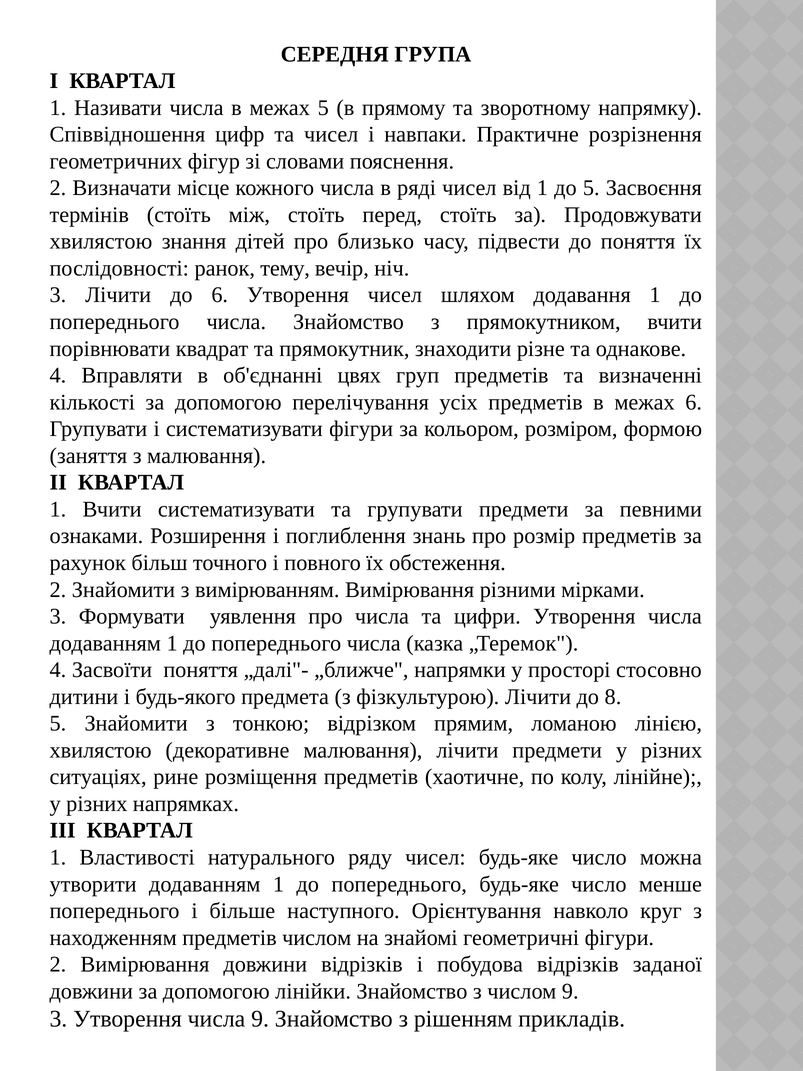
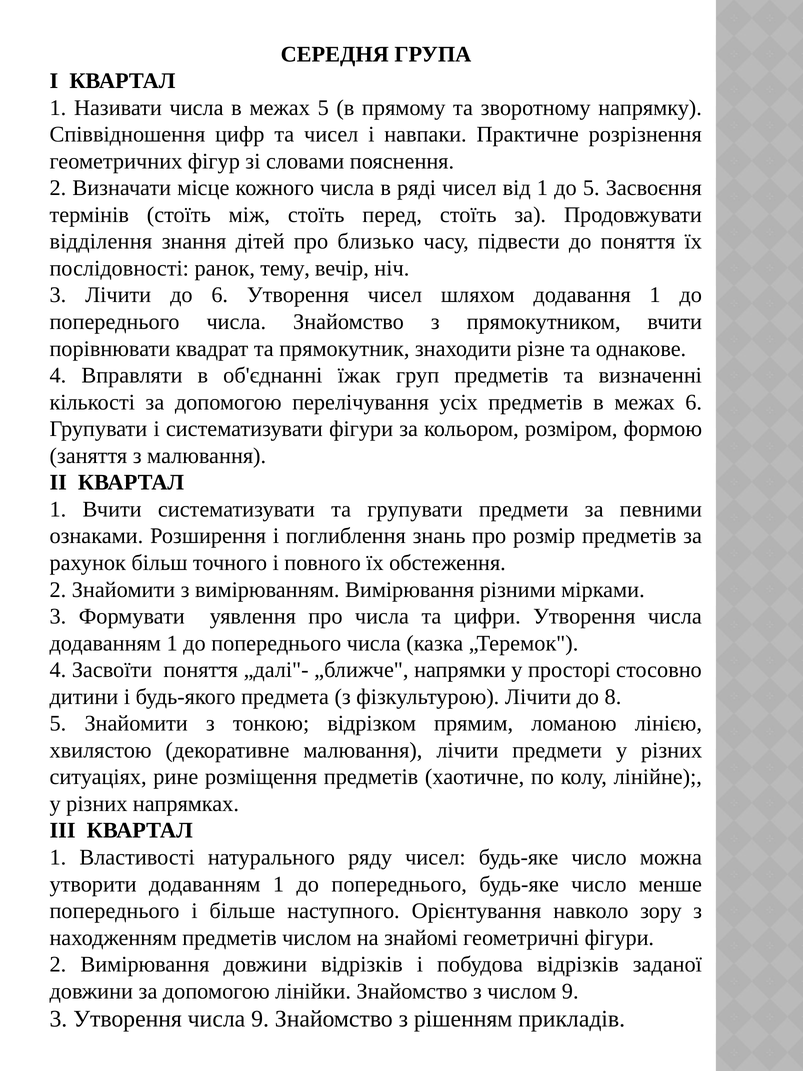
хвилястою: хвилястою -> відділення (101, 242)
цвях: цвях -> їжак (359, 375)
круг: круг -> зору (661, 911)
